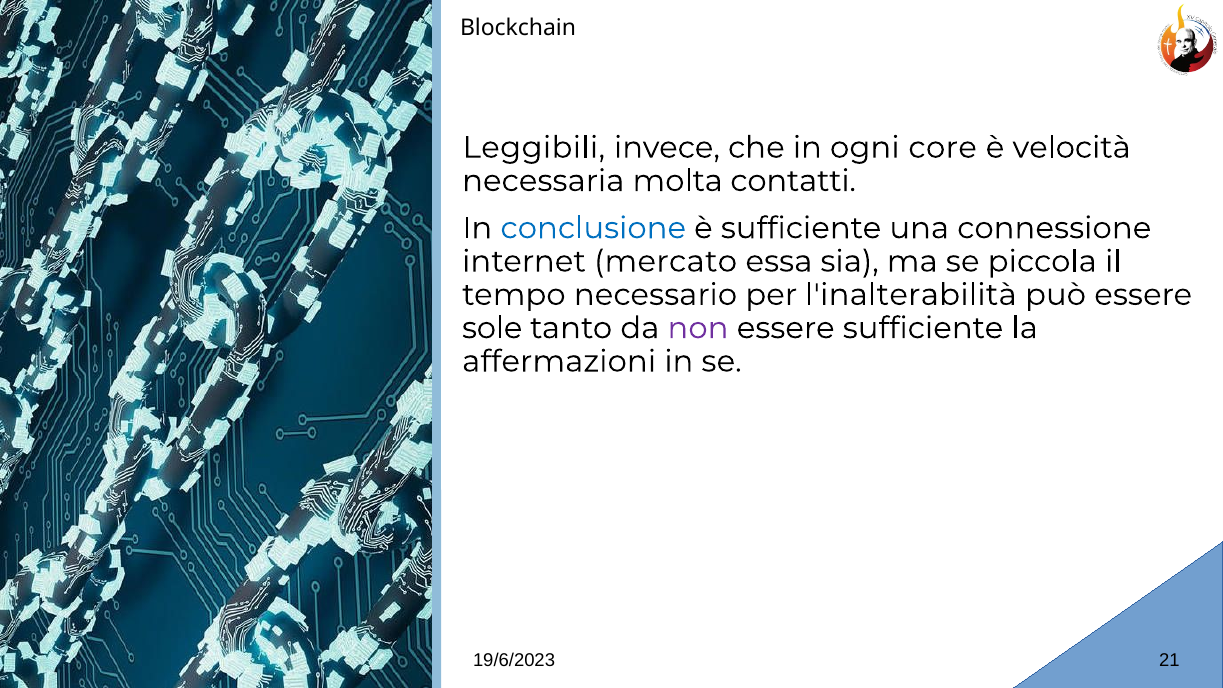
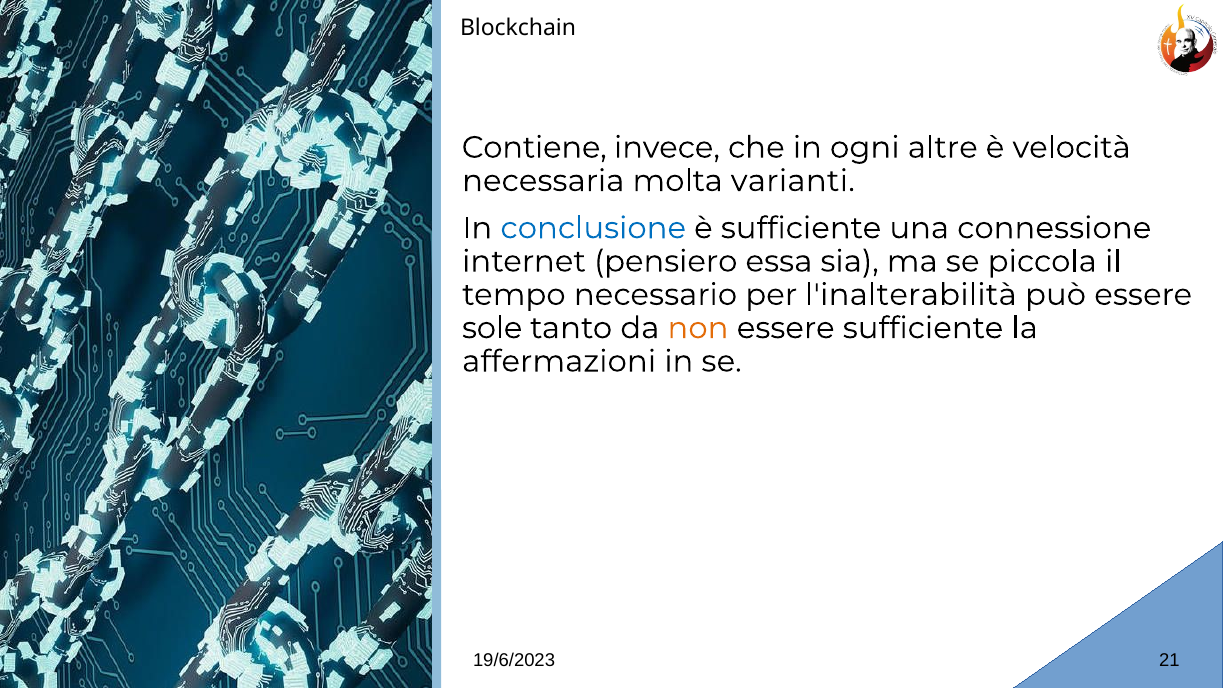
Leggibili: Leggibili -> Contiene (534, 148)
core: core -> altre (943, 148)
contatti: contatti -> varianti (793, 181)
mercato: mercato -> pensiero (666, 261)
non colour: purple -> orange (698, 328)
